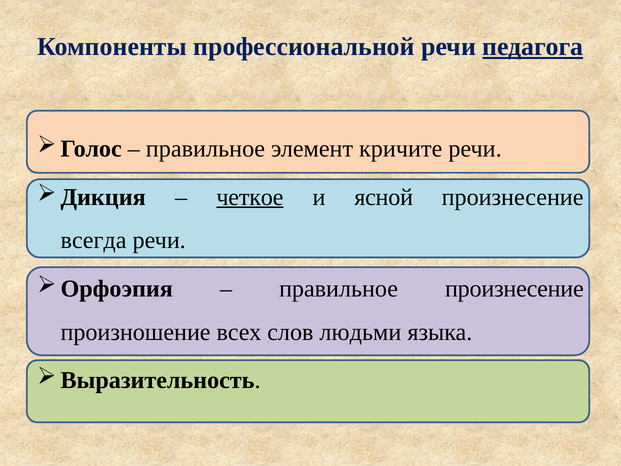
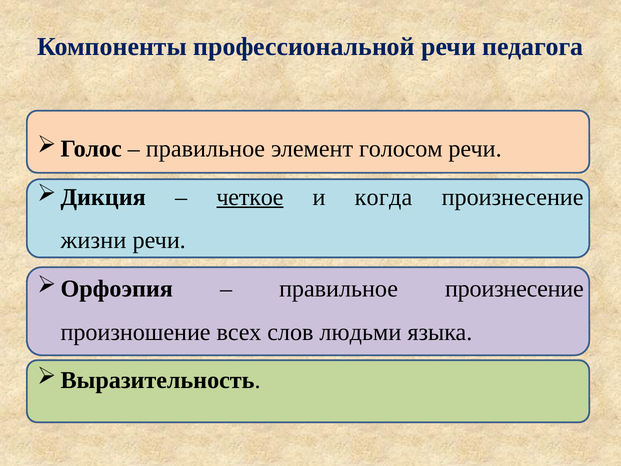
педагога underline: present -> none (533, 47)
кричите: кричите -> голосом (401, 149)
ясной: ясной -> когда (383, 197)
всегда: всегда -> жизни (93, 240)
